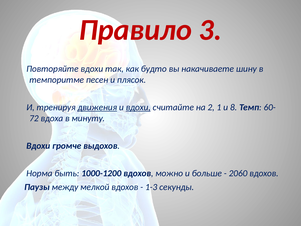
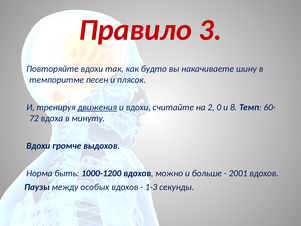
вдохи underline: present -> none (138, 107)
1: 1 -> 0 (219, 107)
2060: 2060 -> 2001 (238, 173)
мелкой: мелкой -> особых (95, 187)
